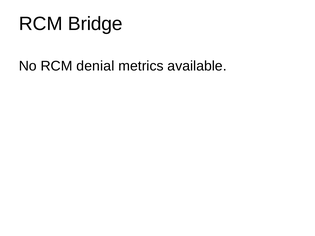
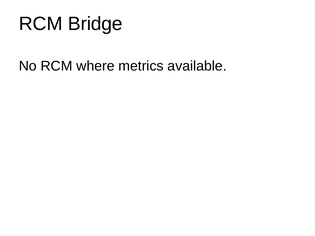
denial: denial -> where (95, 66)
